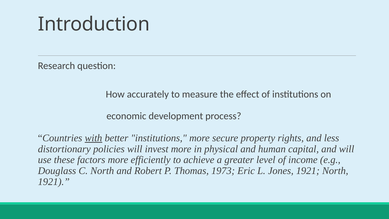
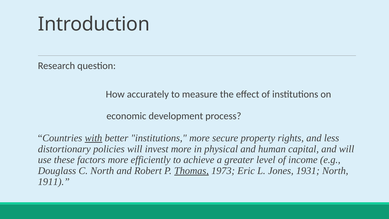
Thomas underline: none -> present (191, 171)
Jones 1921: 1921 -> 1931 (308, 171)
1921: 1921 -> 1911 (54, 182)
